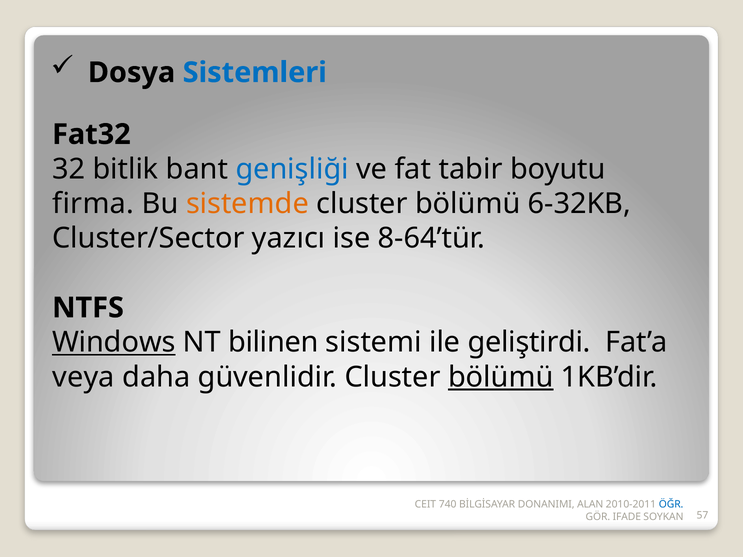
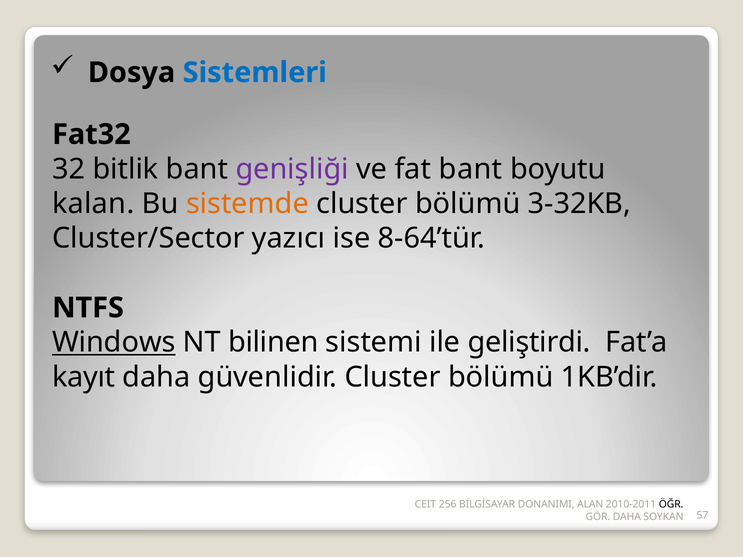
genişliği colour: blue -> purple (292, 169)
fat tabir: tabir -> bant (471, 169)
firma: firma -> kalan (93, 204)
6-32KB: 6-32KB -> 3-32KB (579, 204)
veya: veya -> kayıt (84, 377)
bölümü underline: present -> none (501, 377)
740: 740 -> 256 (448, 505)
ÖĞR colour: blue -> black (671, 505)
GÖR IFADE: IFADE -> DAHA (627, 517)
